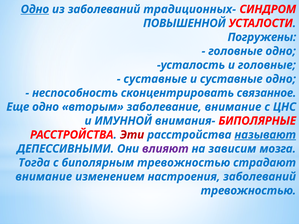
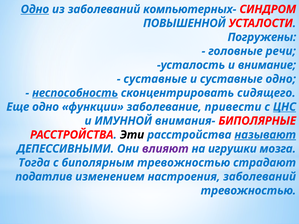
традиционных-: традиционных- -> компьютерных- (190, 9)
головные одно: одно -> речи (281, 51)
и головные: головные -> внимание (267, 65)
неспособность underline: none -> present (75, 93)
связанное: связанное -> сидящего (266, 93)
вторым: вторым -> функции (93, 107)
заболевание внимание: внимание -> привести (233, 107)
ЦНС underline: none -> present (284, 107)
Эти colour: red -> black (132, 135)
зависим: зависим -> игрушки (232, 149)
внимание: внимание -> податлив (44, 177)
